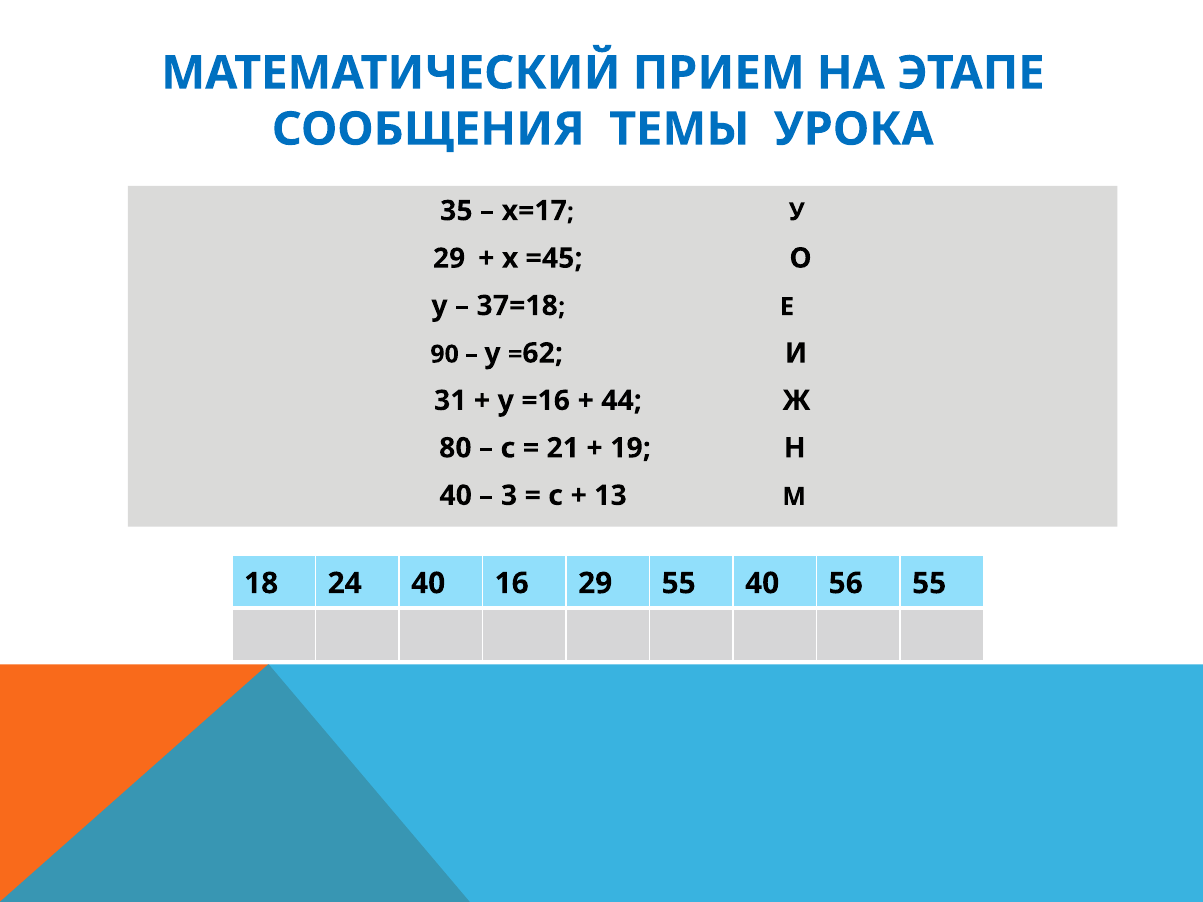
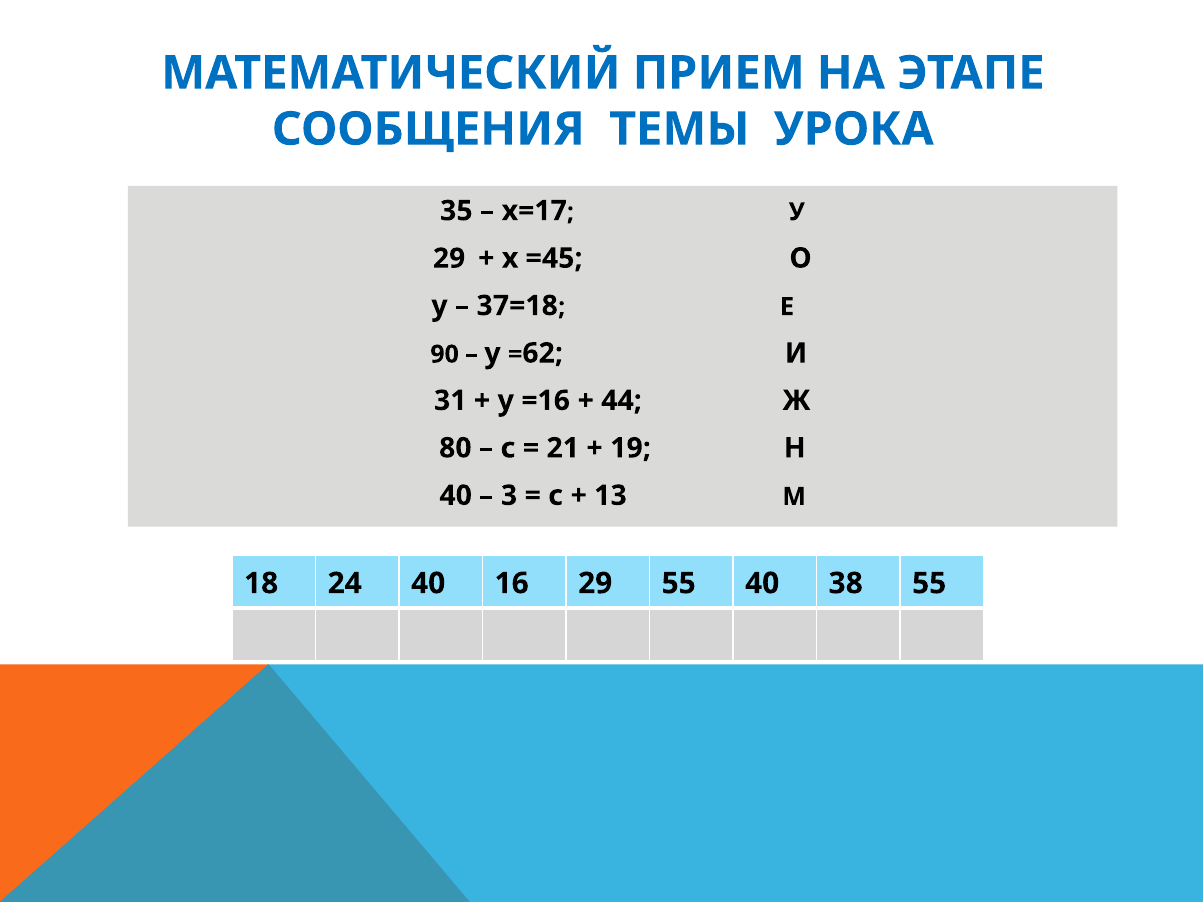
56: 56 -> 38 (846, 583)
